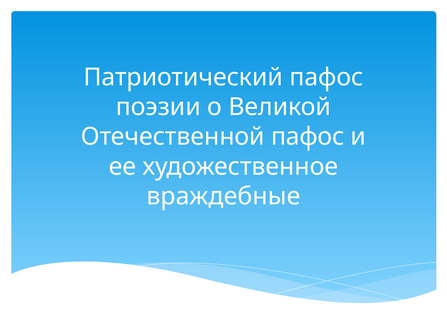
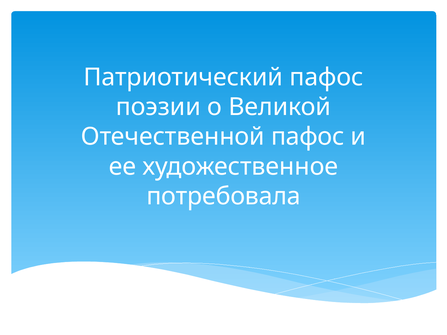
враждебные: враждебные -> потребовала (224, 196)
